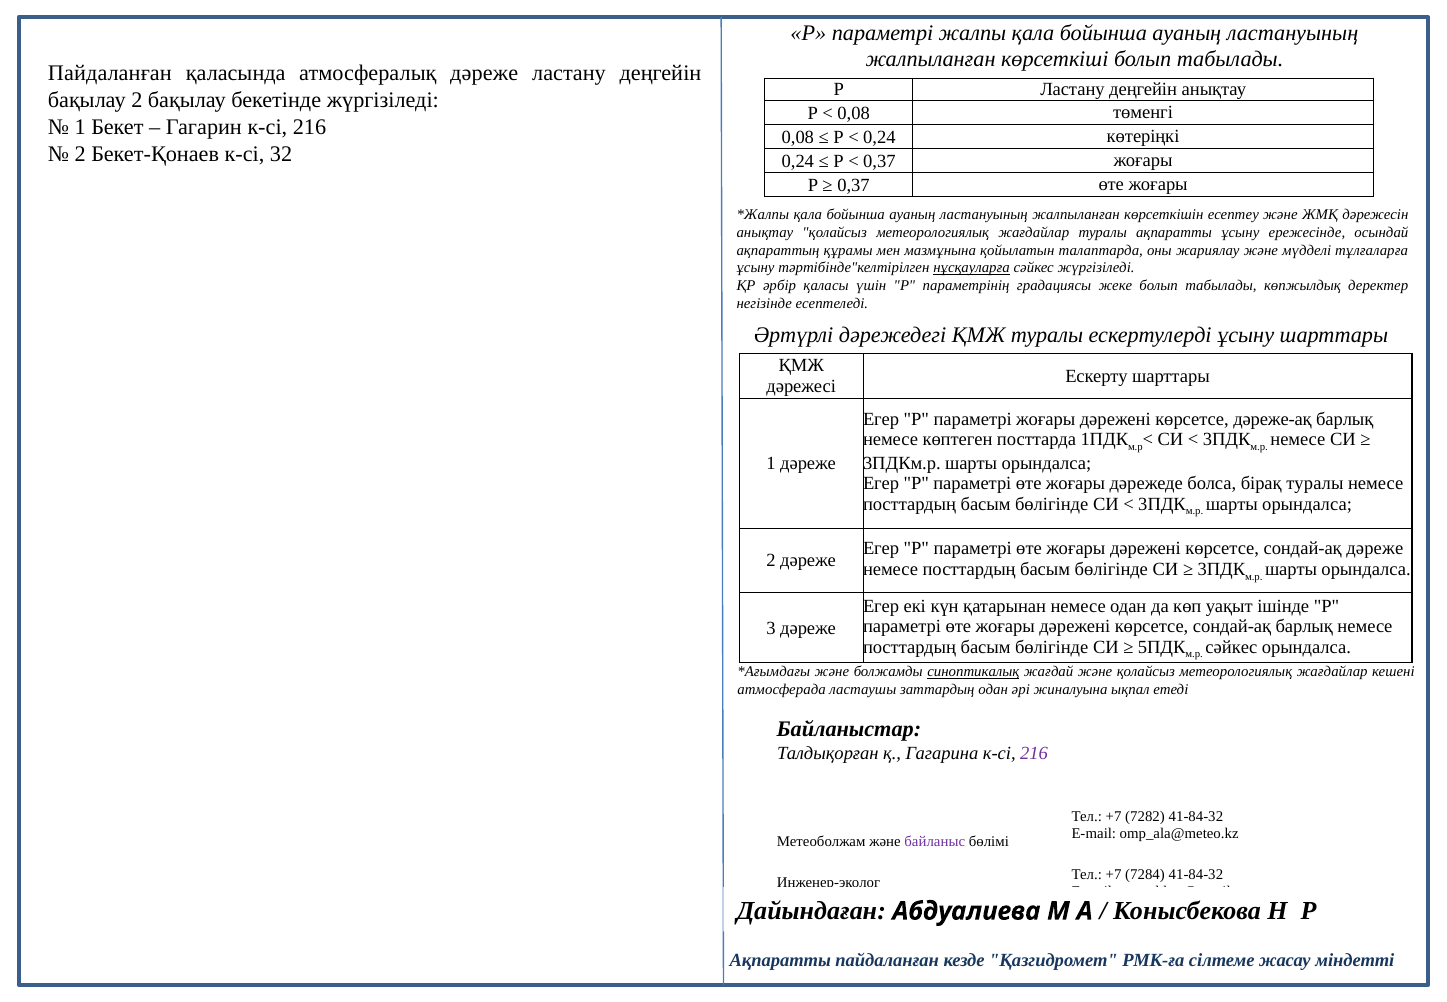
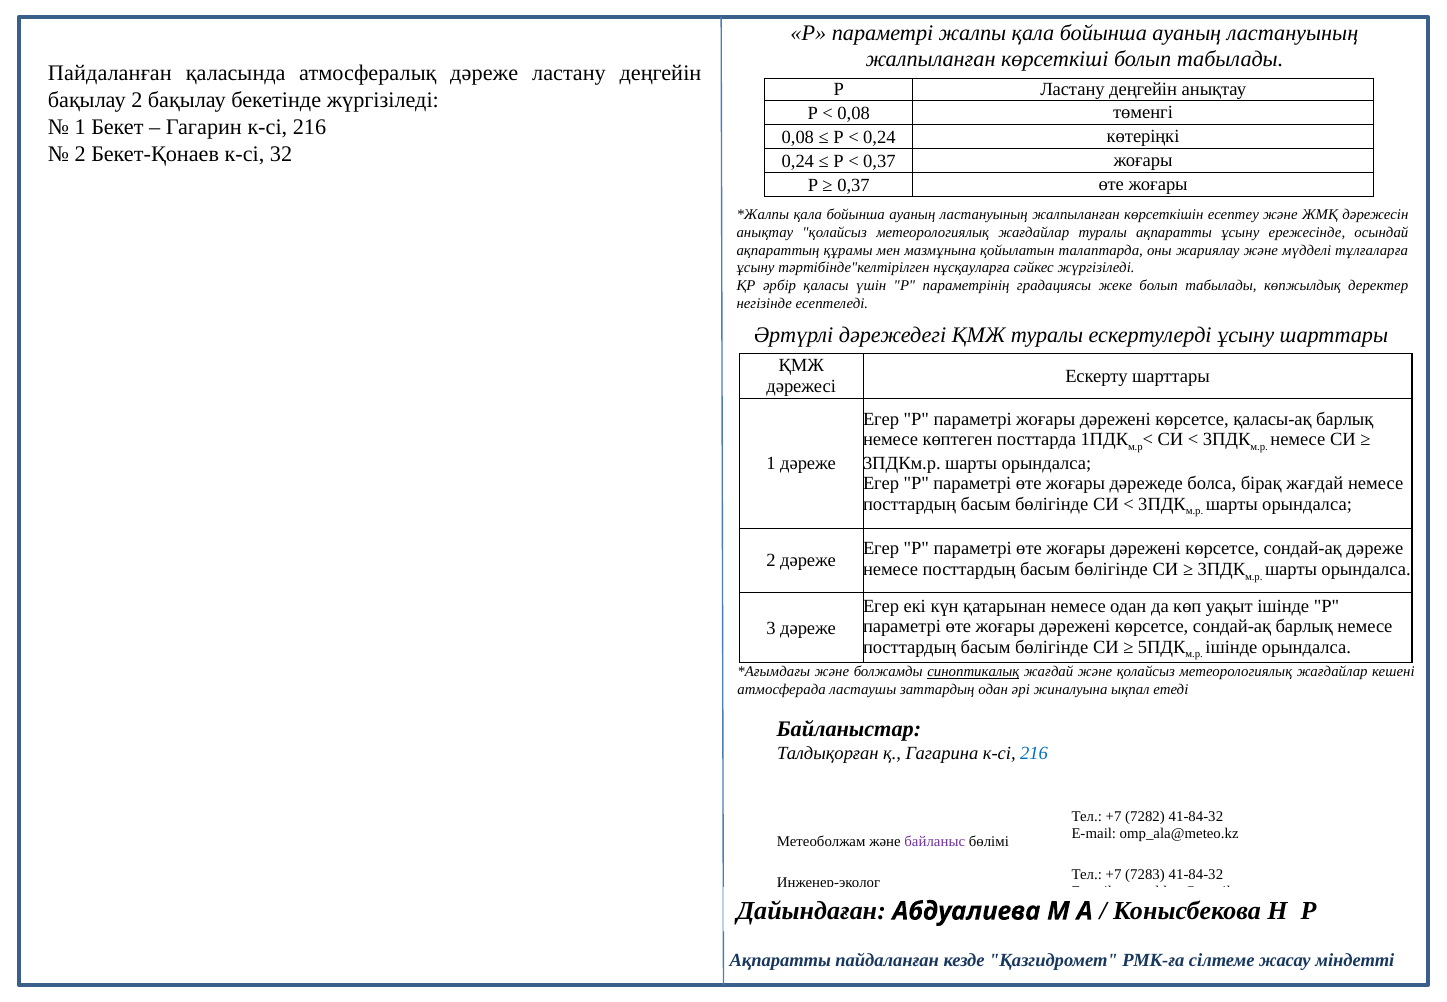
нұсқауларға underline: present -> none (972, 268)
дәреже-ақ: дәреже-ақ -> қаласы-ақ (1272, 419)
бірақ туралы: туралы -> жағдай (1315, 484)
сәйкес: сәйкес -> ішінде (1231, 647)
216 colour: purple -> blue (1034, 753)
7284: 7284 -> 7283 (1145, 875)
